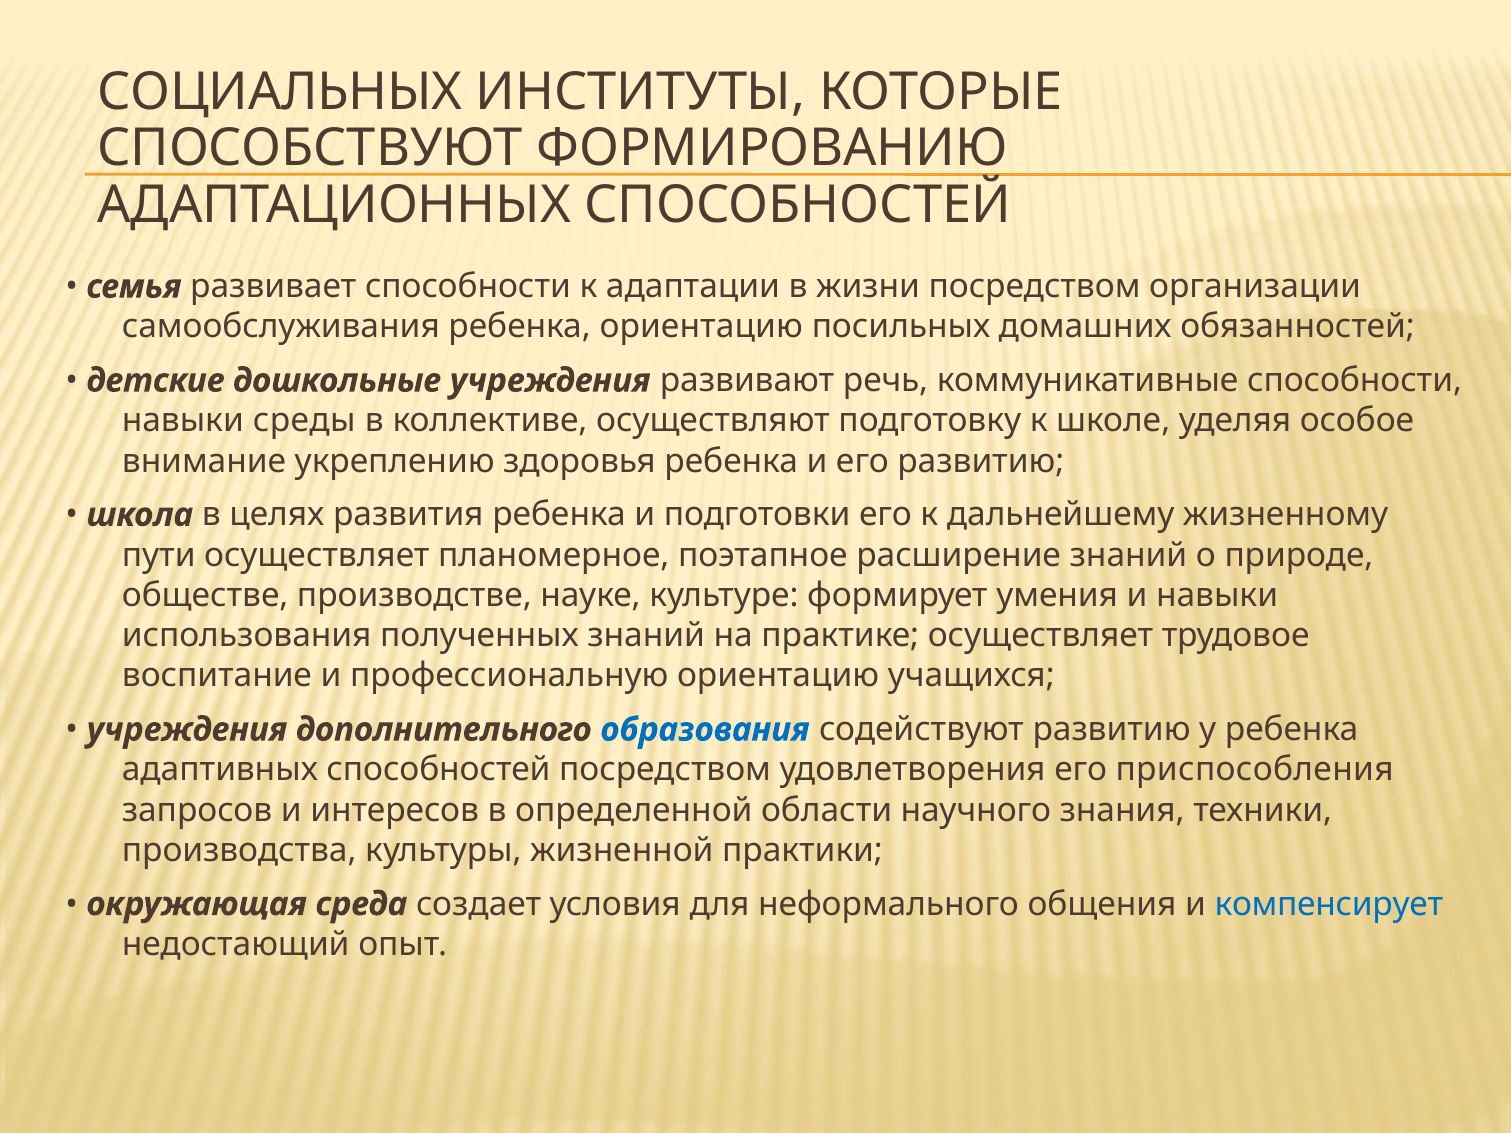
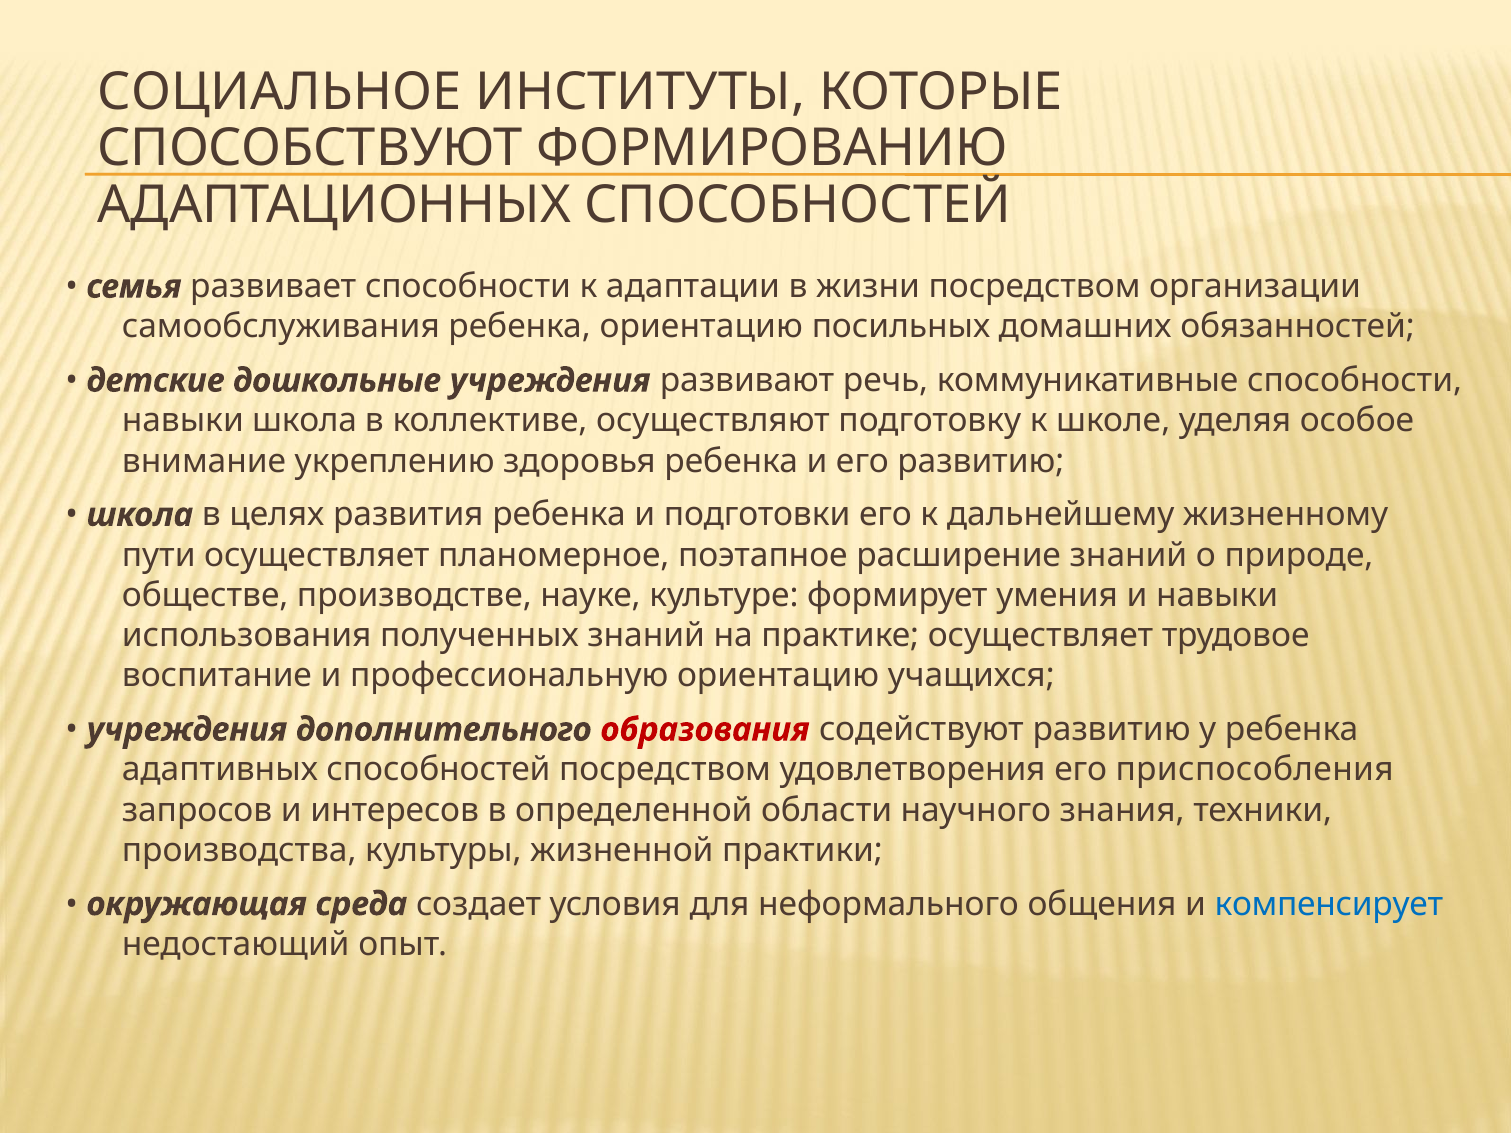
СОЦИАЛЬНЫХ: СОЦИАЛЬНЫХ -> СОЦИАЛЬНОЕ (280, 92)
навыки среды: среды -> школа (305, 421)
образования colour: blue -> red (705, 730)
